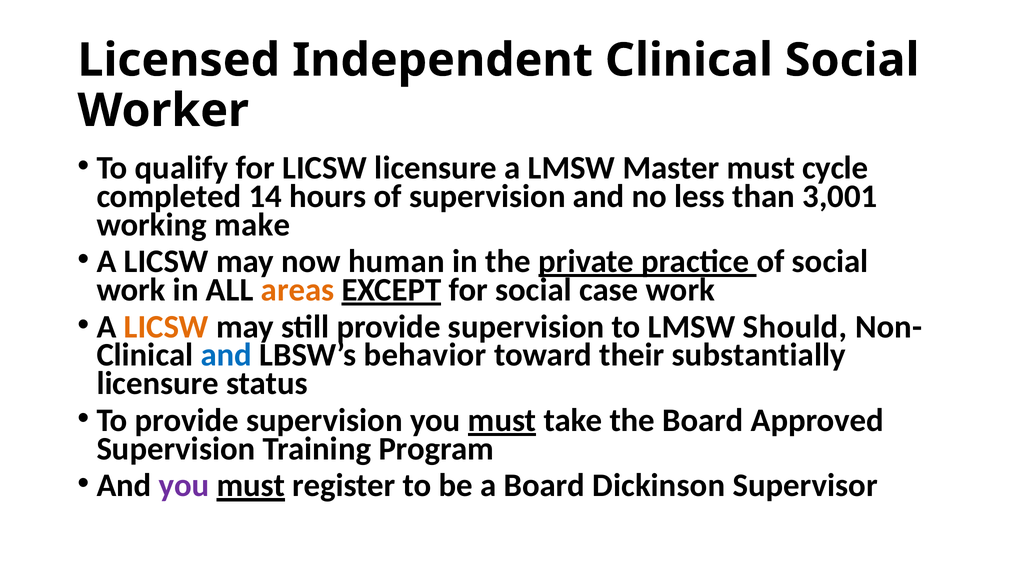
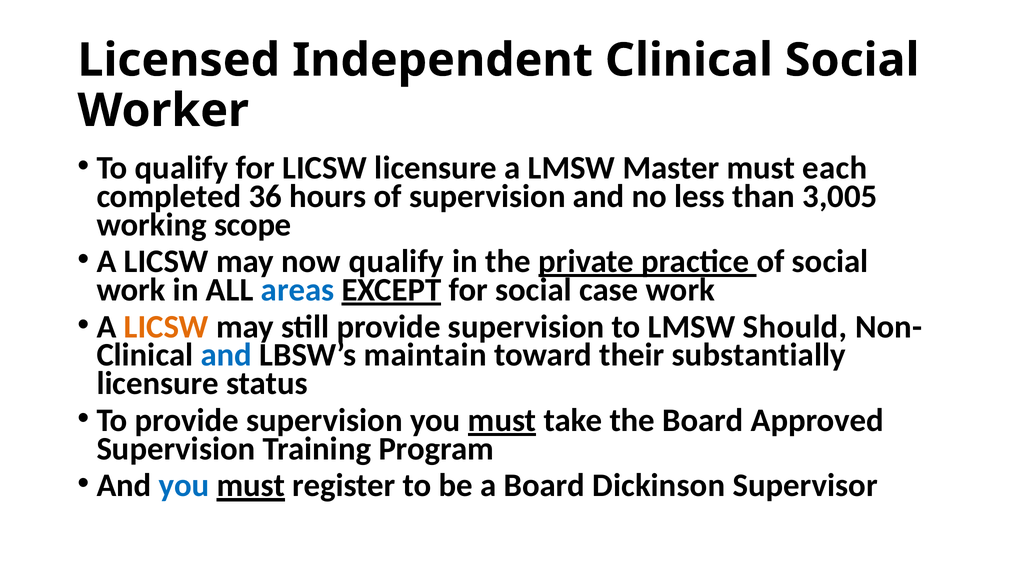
cycle: cycle -> each (835, 168)
14: 14 -> 36 (265, 196)
3,001: 3,001 -> 3,005 (840, 196)
make: make -> scope (253, 224)
now human: human -> qualify (396, 261)
areas colour: orange -> blue (298, 290)
behavior: behavior -> maintain (425, 355)
you colour: purple -> blue (184, 485)
